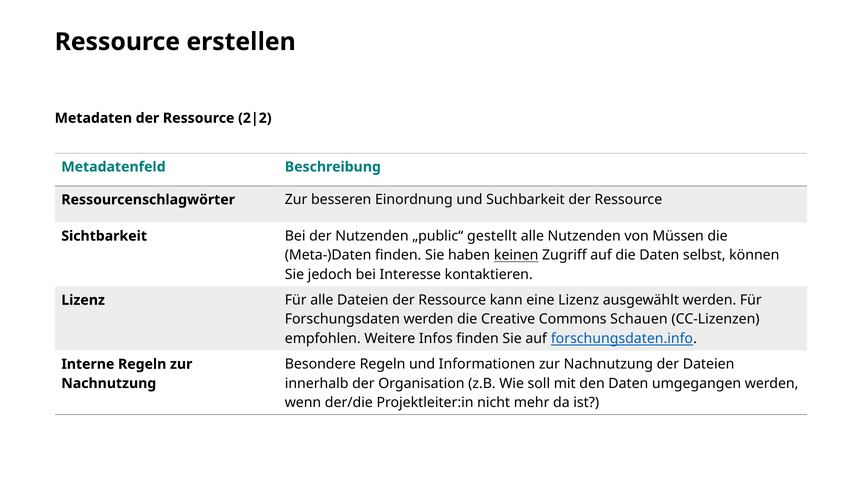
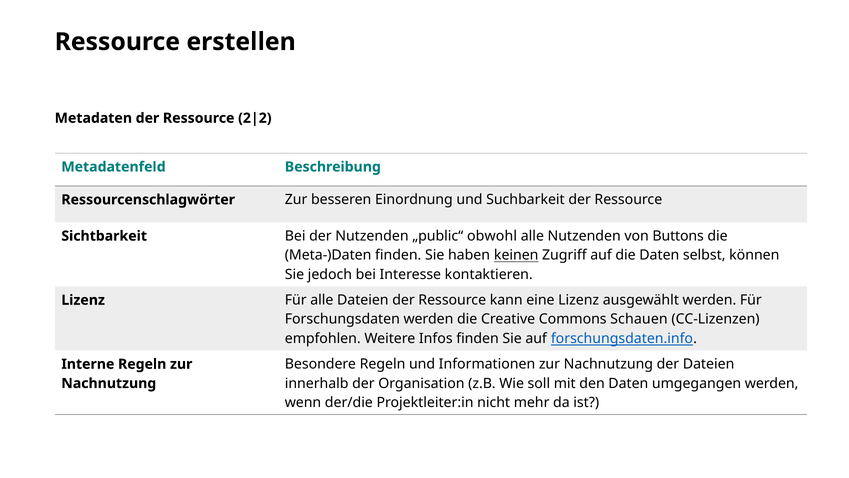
gestellt: gestellt -> obwohl (492, 236)
Müssen: Müssen -> Buttons (678, 236)
